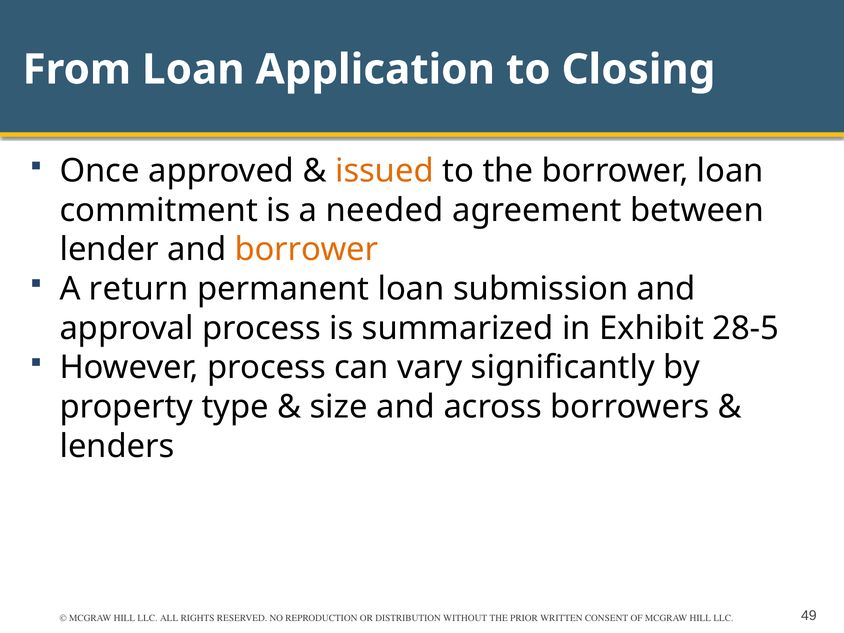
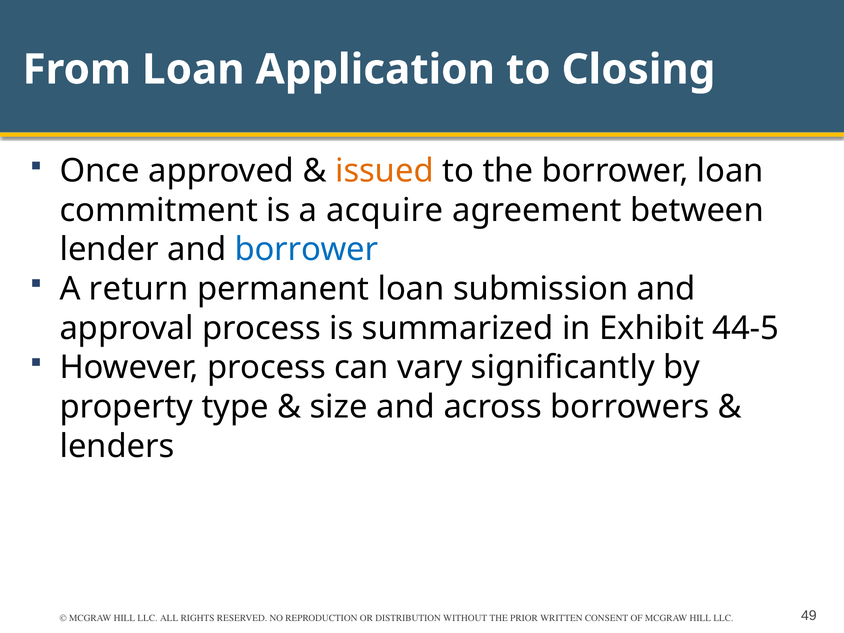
needed: needed -> acquire (385, 210)
borrower colour: orange -> blue (306, 250)
28-5: 28-5 -> 44-5 (746, 328)
